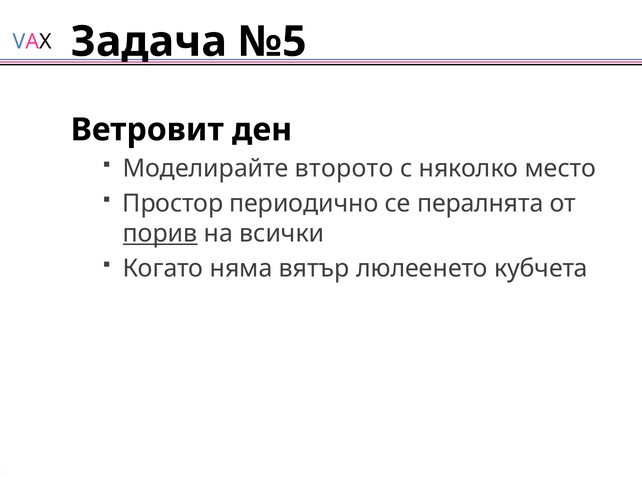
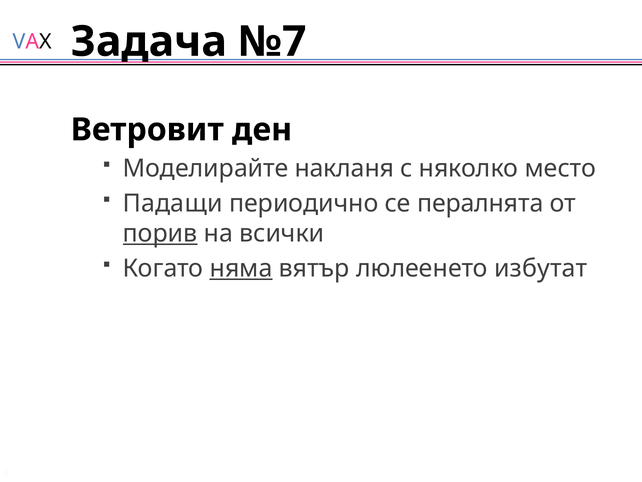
№5: №5 -> №7 (272, 42)
второто: второто -> накланя (344, 168)
Простор: Простор -> Падащи (173, 203)
няма underline: none -> present (241, 268)
кубчета: кубчета -> избутат (541, 268)
